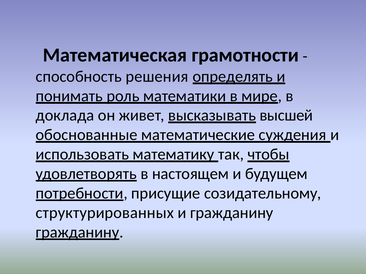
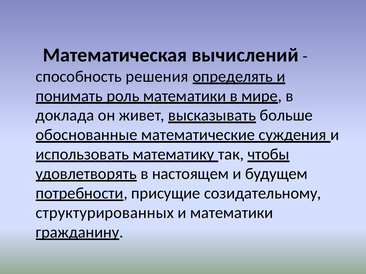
грамотности: грамотности -> вычислений (245, 55)
высшей: высшей -> больше (286, 116)
и гражданину: гражданину -> математики (232, 213)
